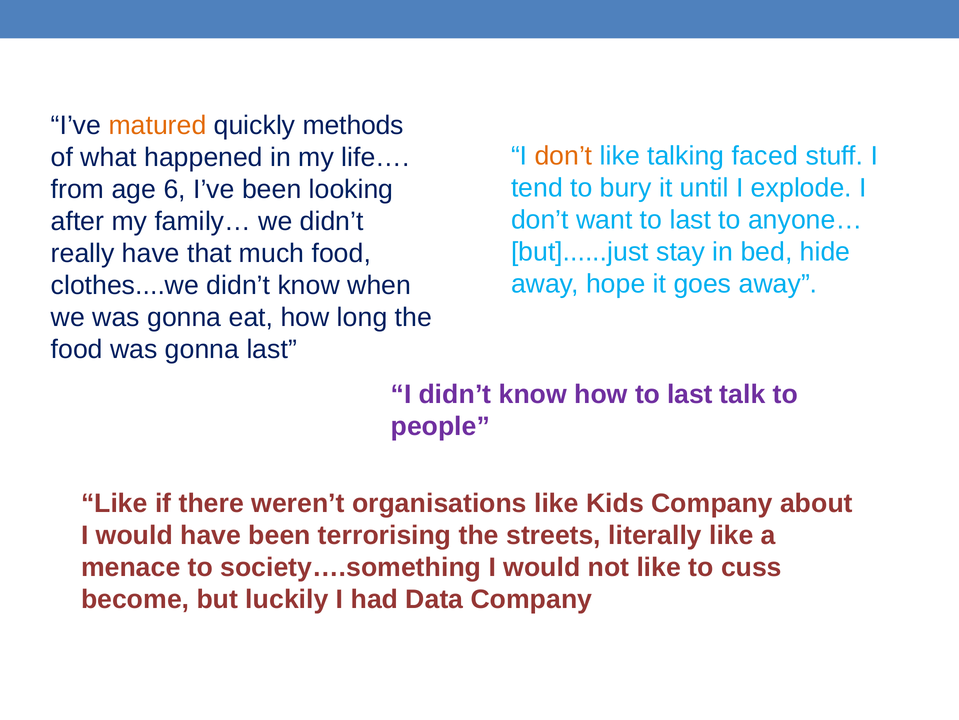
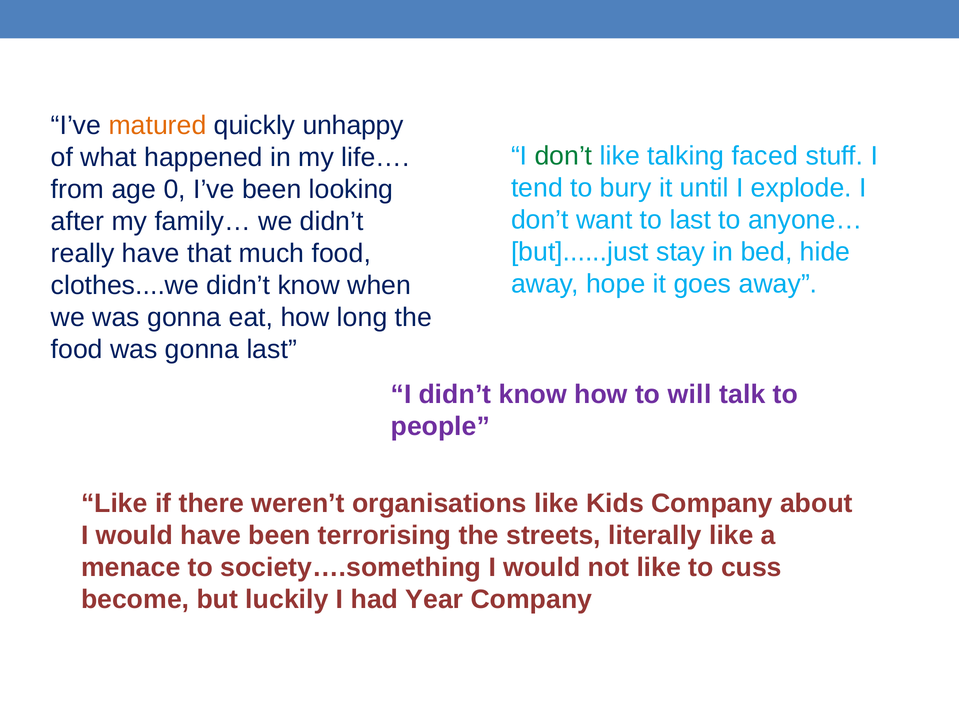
methods: methods -> unhappy (353, 125)
don’t colour: orange -> green (563, 156)
6: 6 -> 0 (175, 189)
how to last: last -> will (690, 394)
Data: Data -> Year (434, 599)
